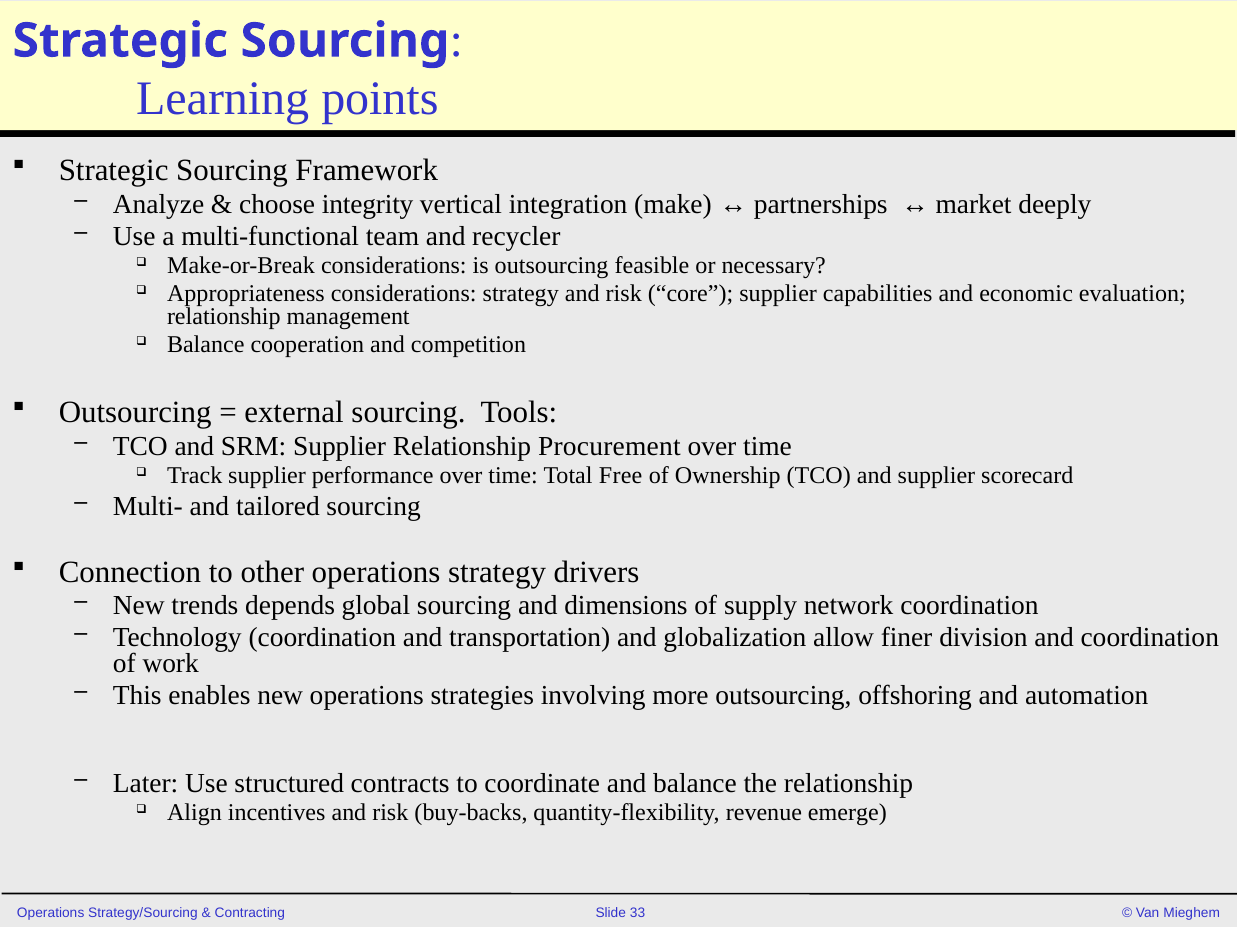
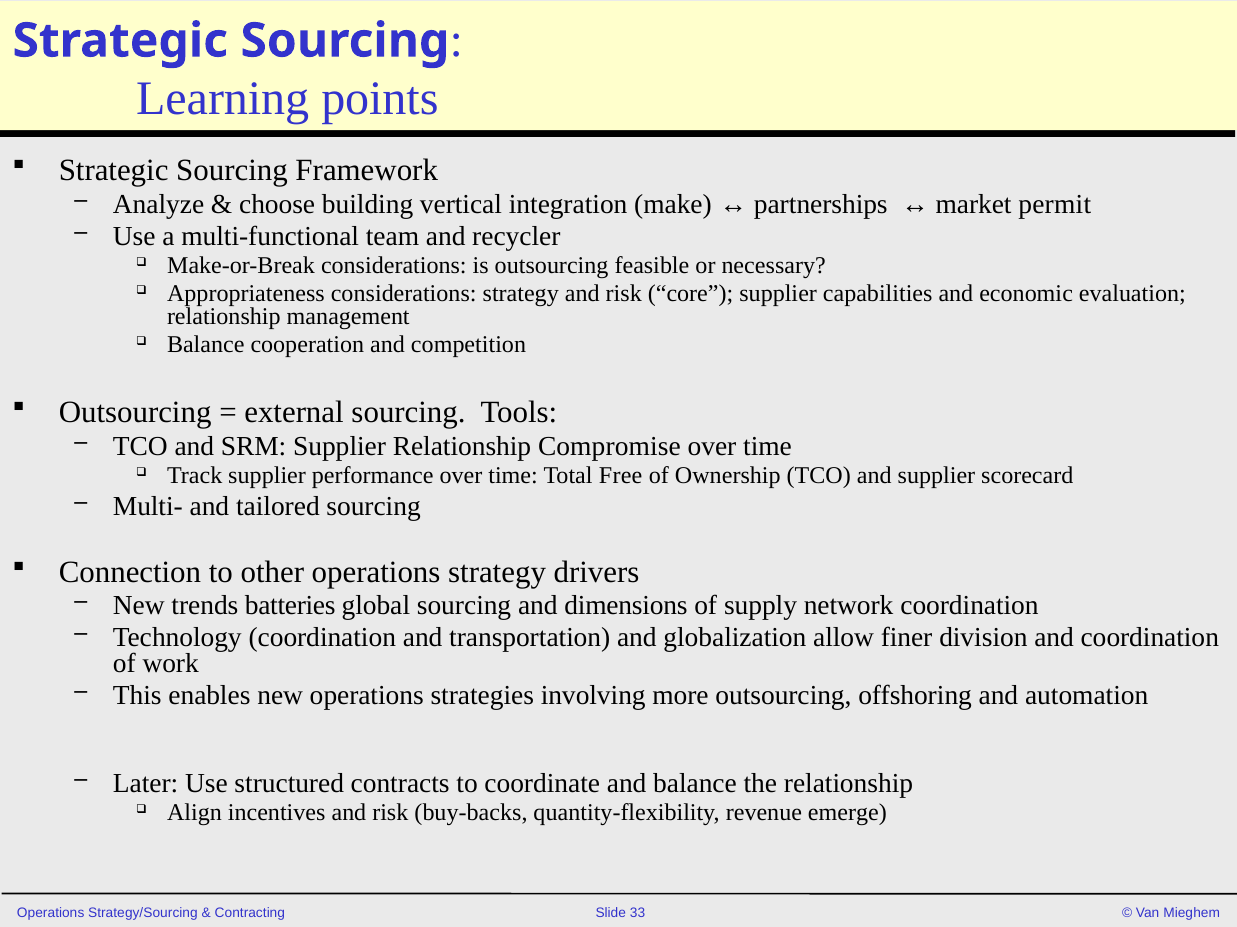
integrity: integrity -> building (368, 204)
deeply: deeply -> permit (1055, 204)
Procurement: Procurement -> Compromise (609, 447)
depends: depends -> batteries (290, 606)
